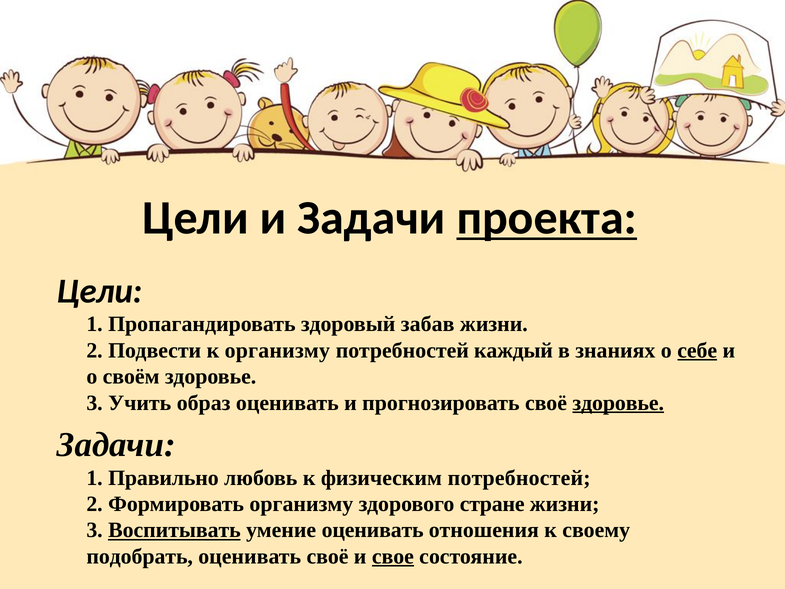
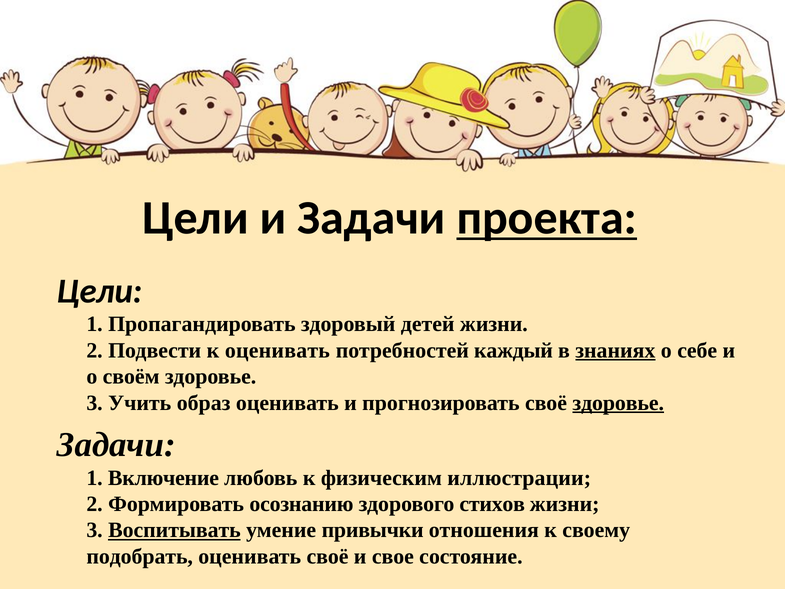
забав: забав -> детей (428, 324)
к организму: организму -> оценивать (277, 350)
знаниях underline: none -> present (615, 350)
себе underline: present -> none (697, 350)
Правильно: Правильно -> Включение (163, 478)
физическим потребностей: потребностей -> иллюстрации (519, 478)
Формировать организму: организму -> осознанию (301, 504)
стране: стране -> стихов (492, 504)
умение оценивать: оценивать -> привычки (373, 530)
свое underline: present -> none (393, 556)
